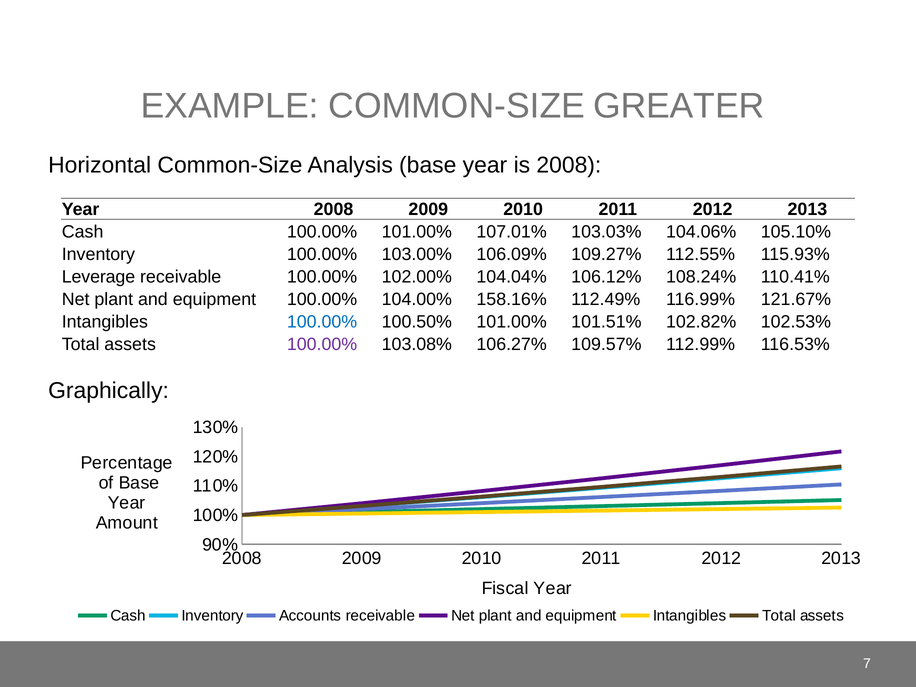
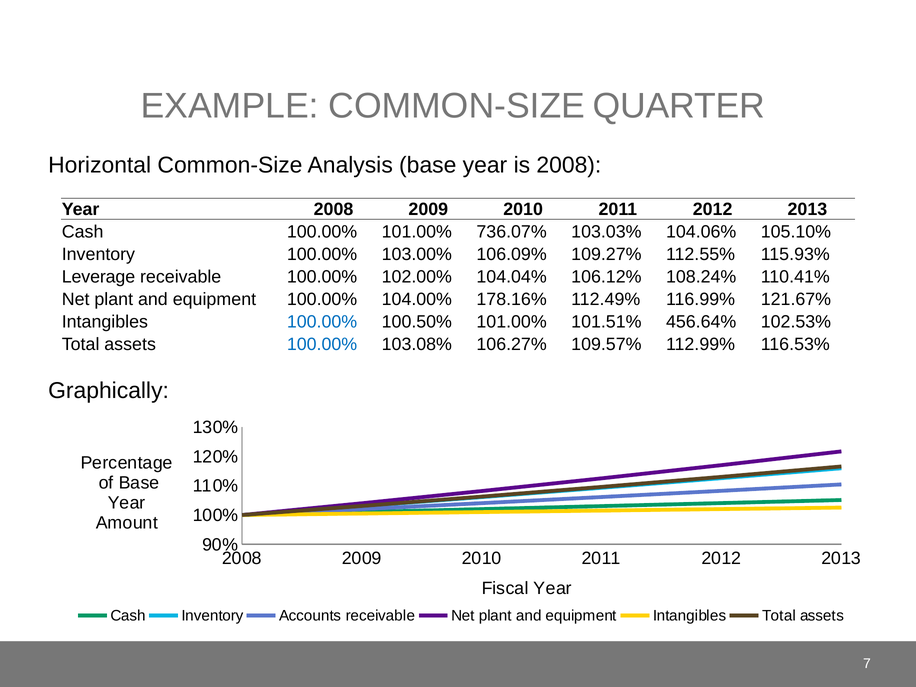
GREATER: GREATER -> QUARTER (679, 106)
107.01%: 107.01% -> 736.07% (512, 232)
158.16%: 158.16% -> 178.16% (512, 300)
102.82%: 102.82% -> 456.64% (701, 322)
100.00% colour: purple -> blue (322, 345)
